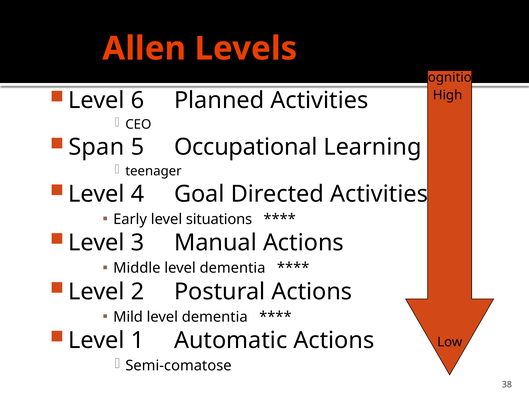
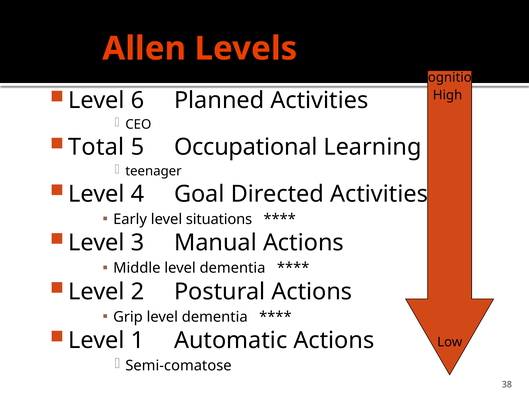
Span: Span -> Total (96, 147)
Mild: Mild -> Grip (128, 317)
